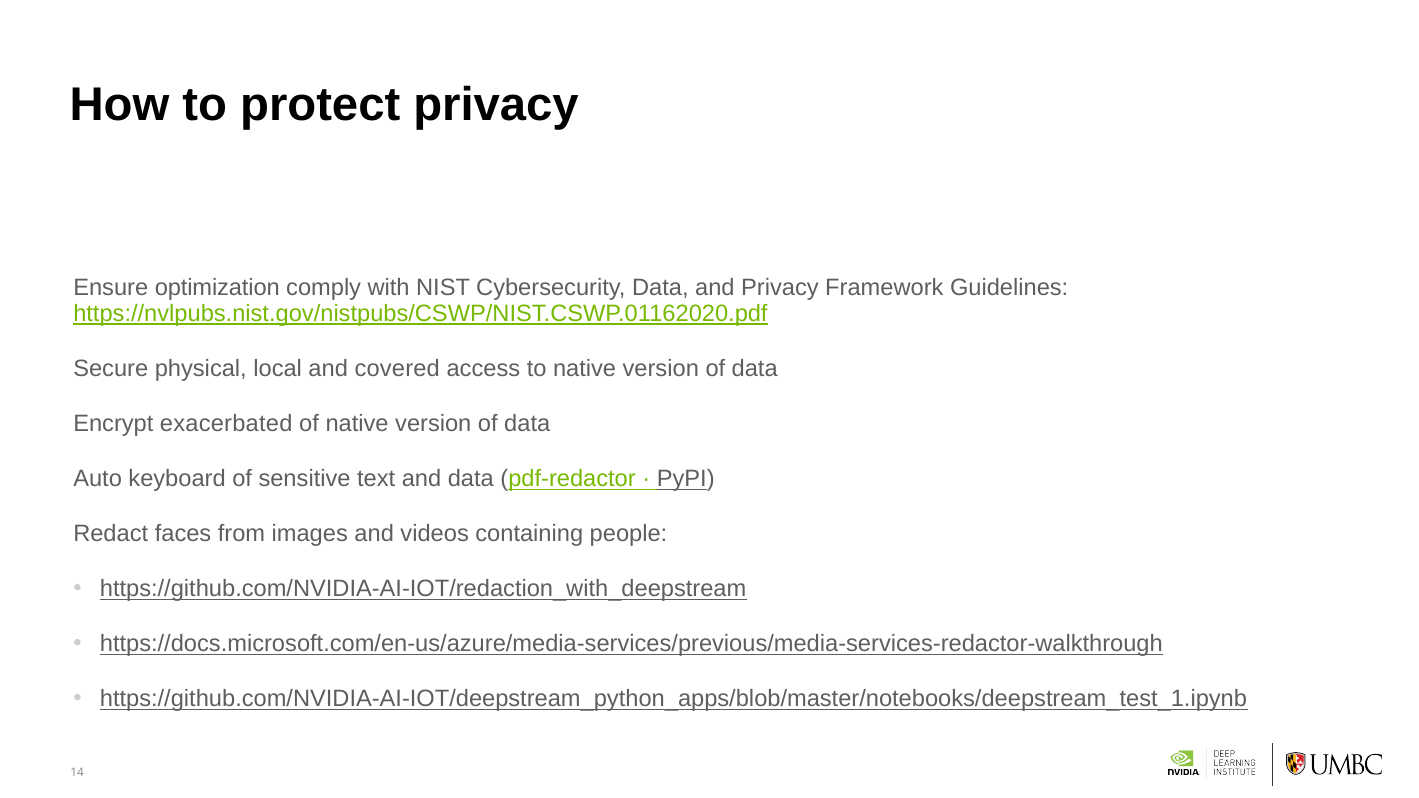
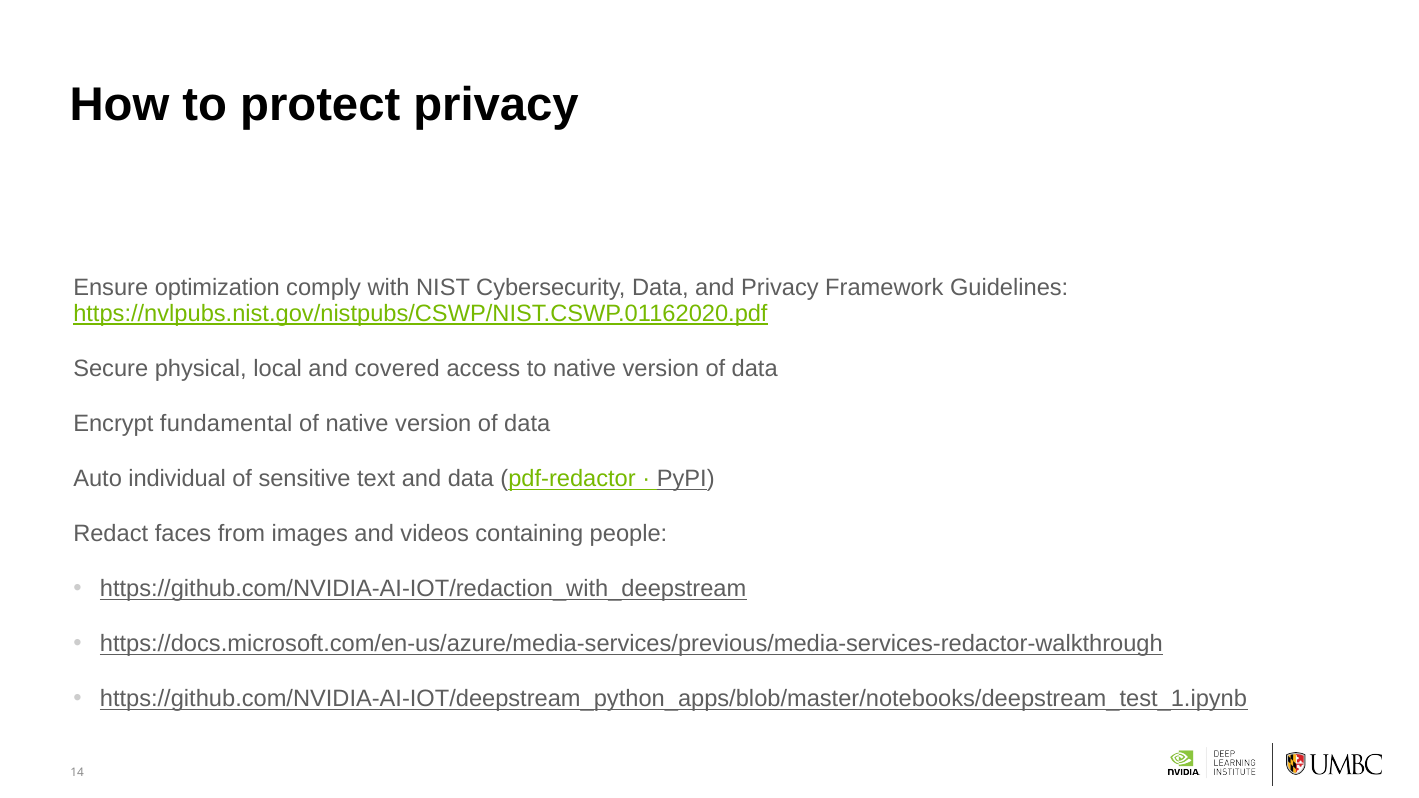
exacerbated: exacerbated -> fundamental (226, 424)
keyboard: keyboard -> individual (177, 479)
